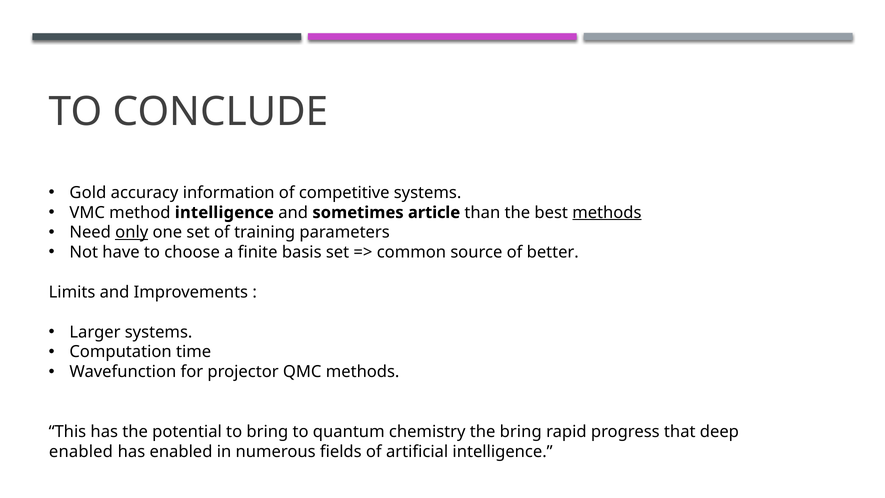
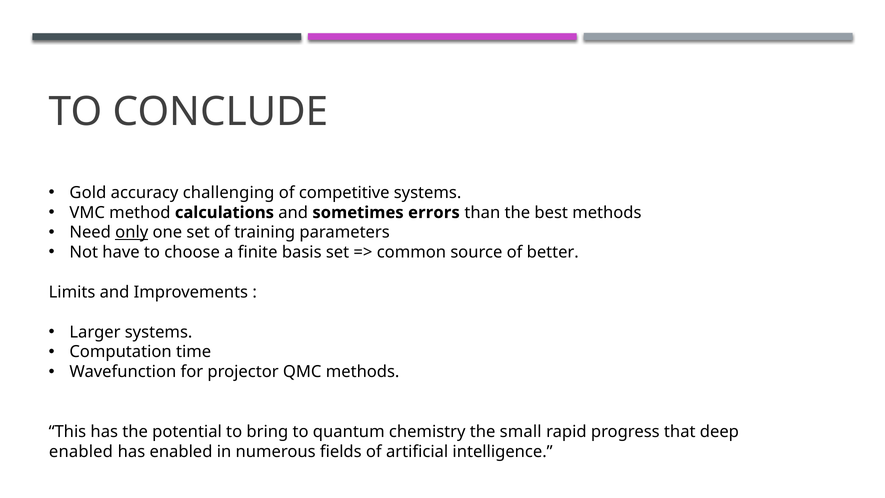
information: information -> challenging (229, 193)
method intelligence: intelligence -> calculations (224, 212)
article: article -> errors (434, 212)
methods underline: present -> none (607, 212)
the bring: bring -> small (521, 432)
